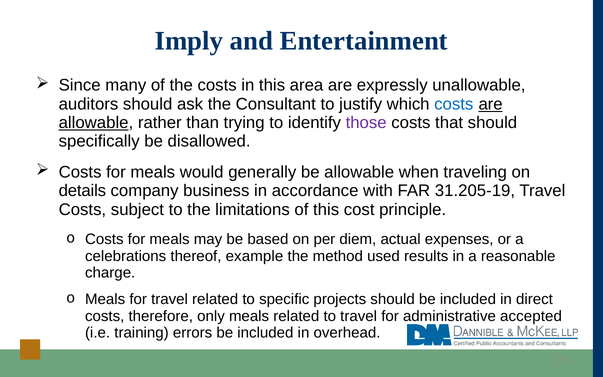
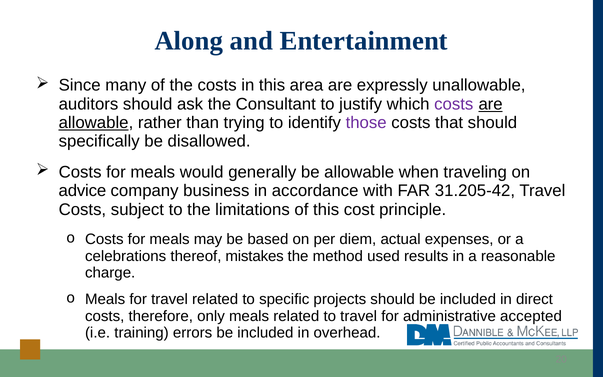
Imply: Imply -> Along (189, 41)
costs colour: blue -> purple (454, 104)
details: details -> advice (82, 191)
31.205-19: 31.205-19 -> 31.205-42 (475, 191)
example: example -> mistakes (255, 256)
